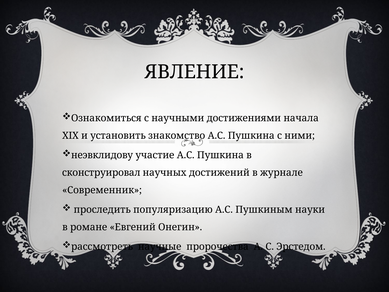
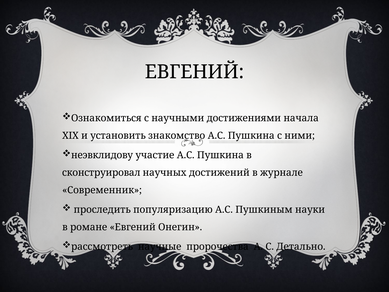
ЯВЛЕНИЕ: ЯВЛЕНИЕ -> ЕВГЕНИЙ (195, 72)
Эрстедом: Эрстедом -> Детально (301, 246)
